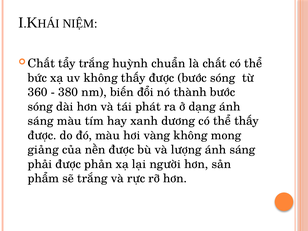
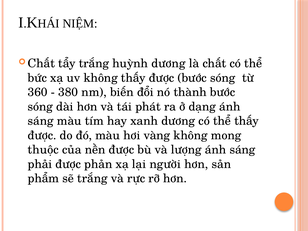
huỳnh chuẩn: chuẩn -> dương (168, 63)
giảng: giảng -> thuộc (43, 150)
